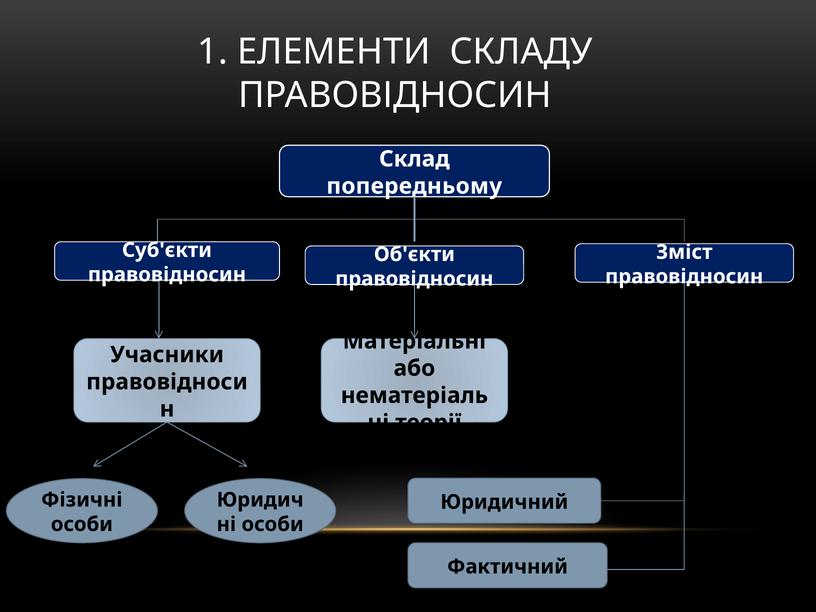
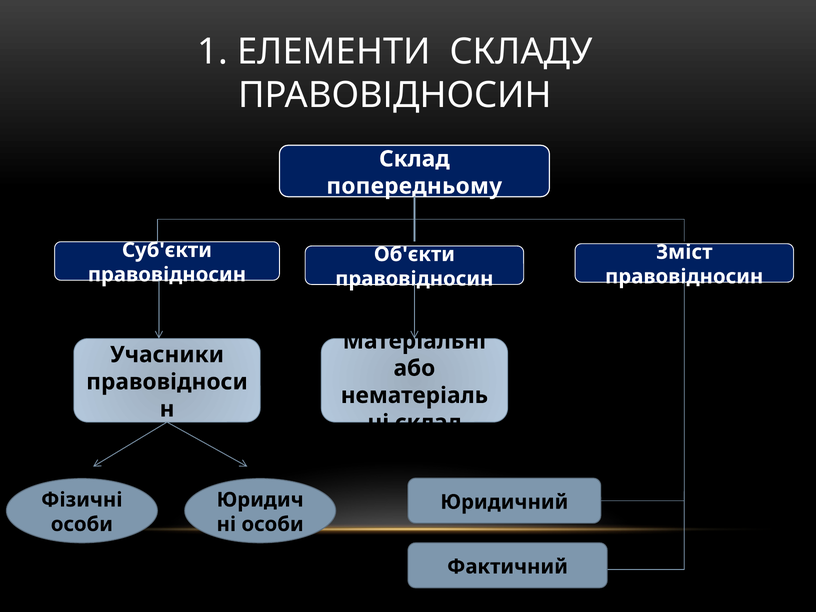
теорії: теорії -> склад (428, 423)
